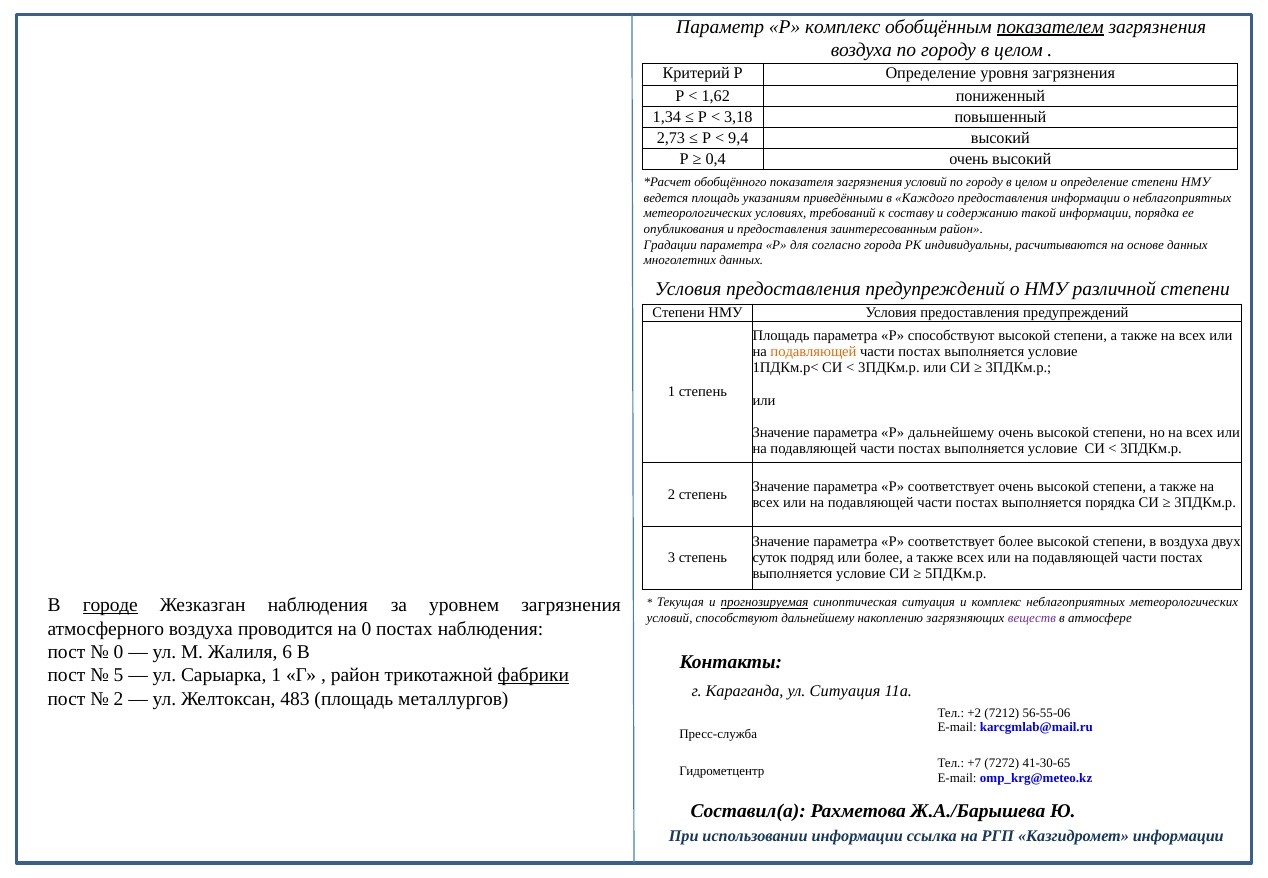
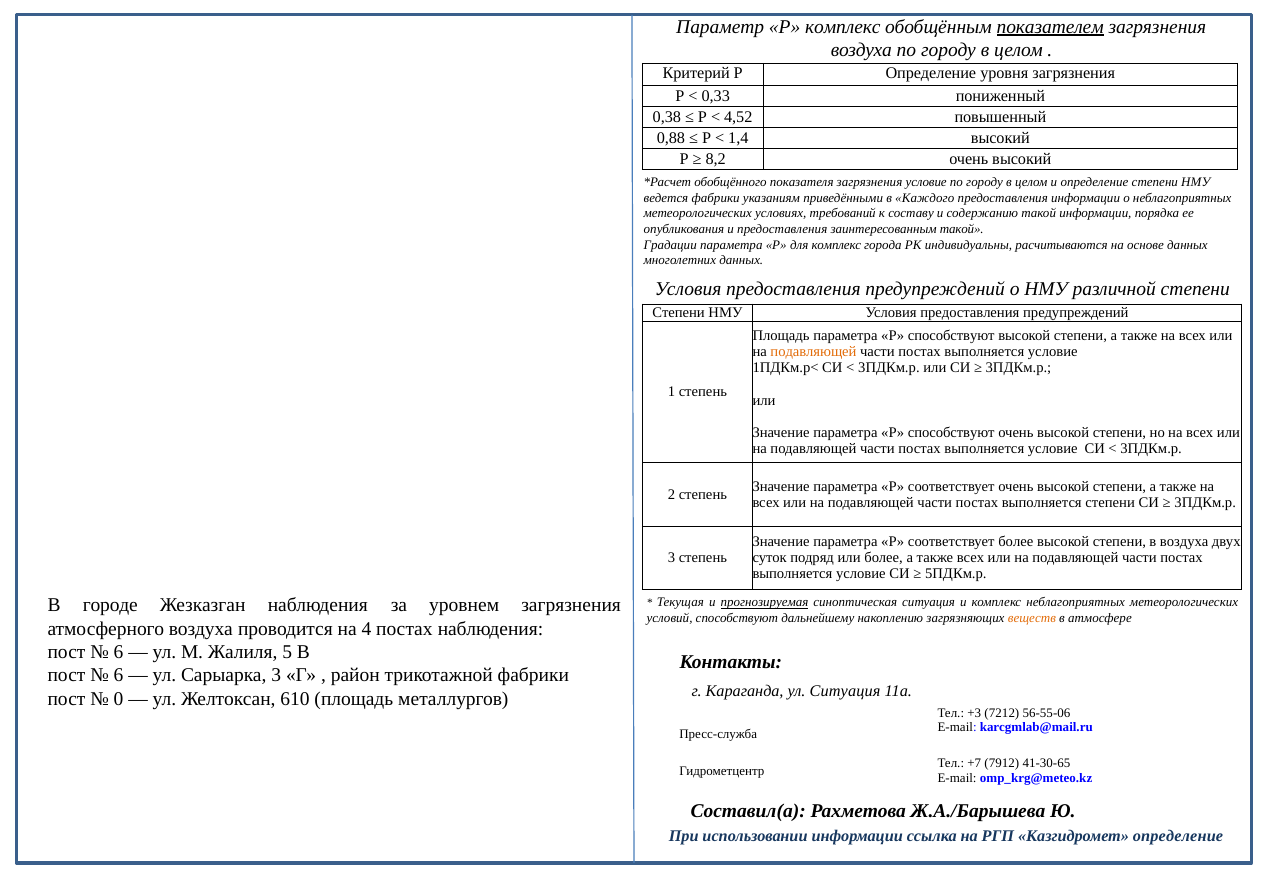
1,62: 1,62 -> 0,33 (716, 96)
1,34: 1,34 -> 0,38 (667, 117)
3,18: 3,18 -> 4,52 (738, 117)
2,73: 2,73 -> 0,88 (671, 138)
9,4: 9,4 -> 1,4 (738, 138)
0,4: 0,4 -> 8,2 (716, 159)
загрязнения условий: условий -> условие (926, 182)
ведется площадь: площадь -> фабрики (716, 198)
заинтересованным район: район -> такой (962, 229)
для согласно: согласно -> комплекс (836, 245)
Значение параметра Р дальнейшему: дальнейшему -> способствуют (951, 433)
выполняется порядка: порядка -> степени (1110, 502)
городе underline: present -> none (110, 605)
веществ colour: purple -> orange (1032, 618)
на 0: 0 -> 4 (366, 629)
0: 0 -> 6 (119, 652)
6: 6 -> 5 (287, 652)
5: 5 -> 6 (119, 675)
Сарыарка 1: 1 -> 3 (276, 675)
фабрики underline: present -> none (533, 675)
2: 2 -> 0 (119, 699)
483: 483 -> 610 (295, 699)
+2: +2 -> +3 (974, 713)
7272: 7272 -> 7912 (1002, 764)
Казгидромет информации: информации -> определение (1178, 836)
